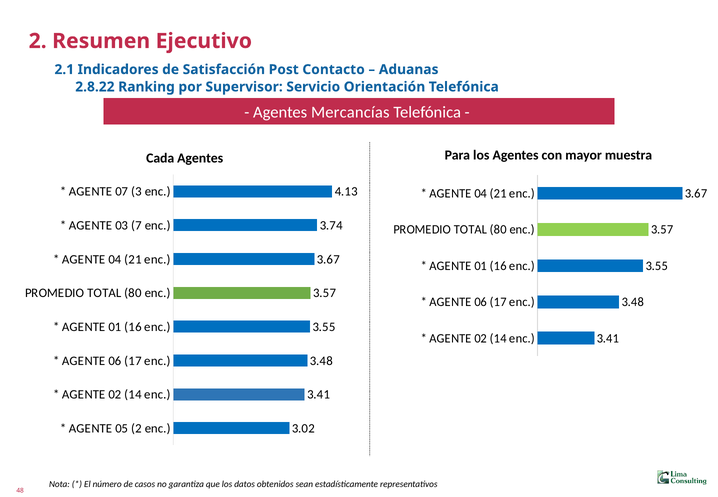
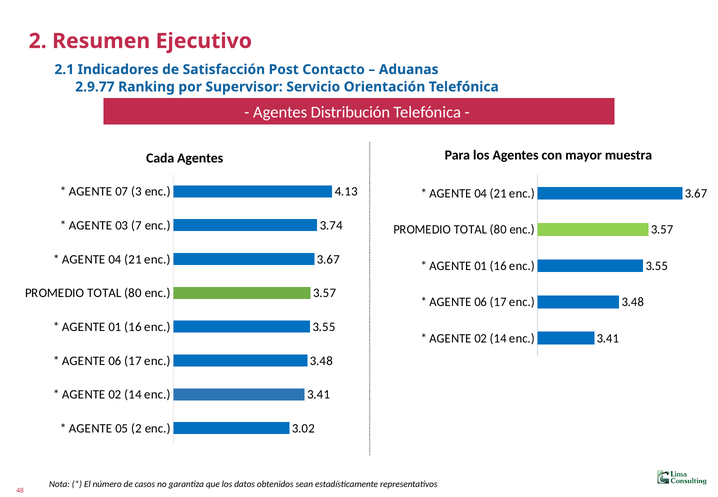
2.8.22: 2.8.22 -> 2.9.77 (95, 87)
Mercancías: Mercancías -> Distribución (350, 112)
